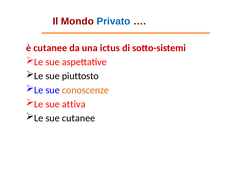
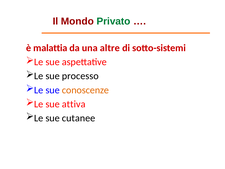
Privato colour: blue -> green (113, 21)
è cutanee: cutanee -> malattia (50, 48)
ictus: ictus -> altre (110, 48)
piuttosto: piuttosto -> processo (80, 76)
